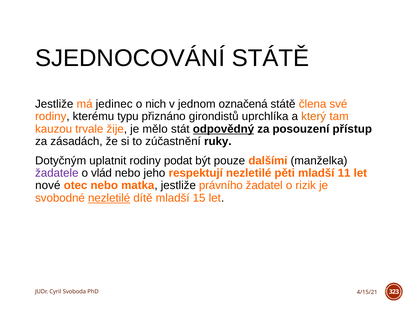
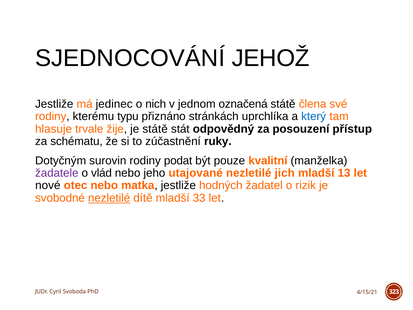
SJEDNOCOVÁNÍ STÁTĚ: STÁTĚ -> JEHOŽ (271, 58)
girondistů: girondistů -> stránkách (214, 116)
který colour: orange -> blue (314, 116)
kauzou: kauzou -> hlasuje (54, 129)
je mělo: mělo -> státě (155, 129)
odpovědný underline: present -> none (223, 129)
zásadách: zásadách -> schématu (76, 141)
uplatnit: uplatnit -> surovin (108, 161)
dalšími: dalšími -> kvalitní (268, 161)
respektují: respektují -> utajované (196, 173)
pěti: pěti -> jich (285, 173)
11: 11 -> 13 (344, 173)
právního: právního -> hodných (221, 185)
15: 15 -> 33 (199, 198)
